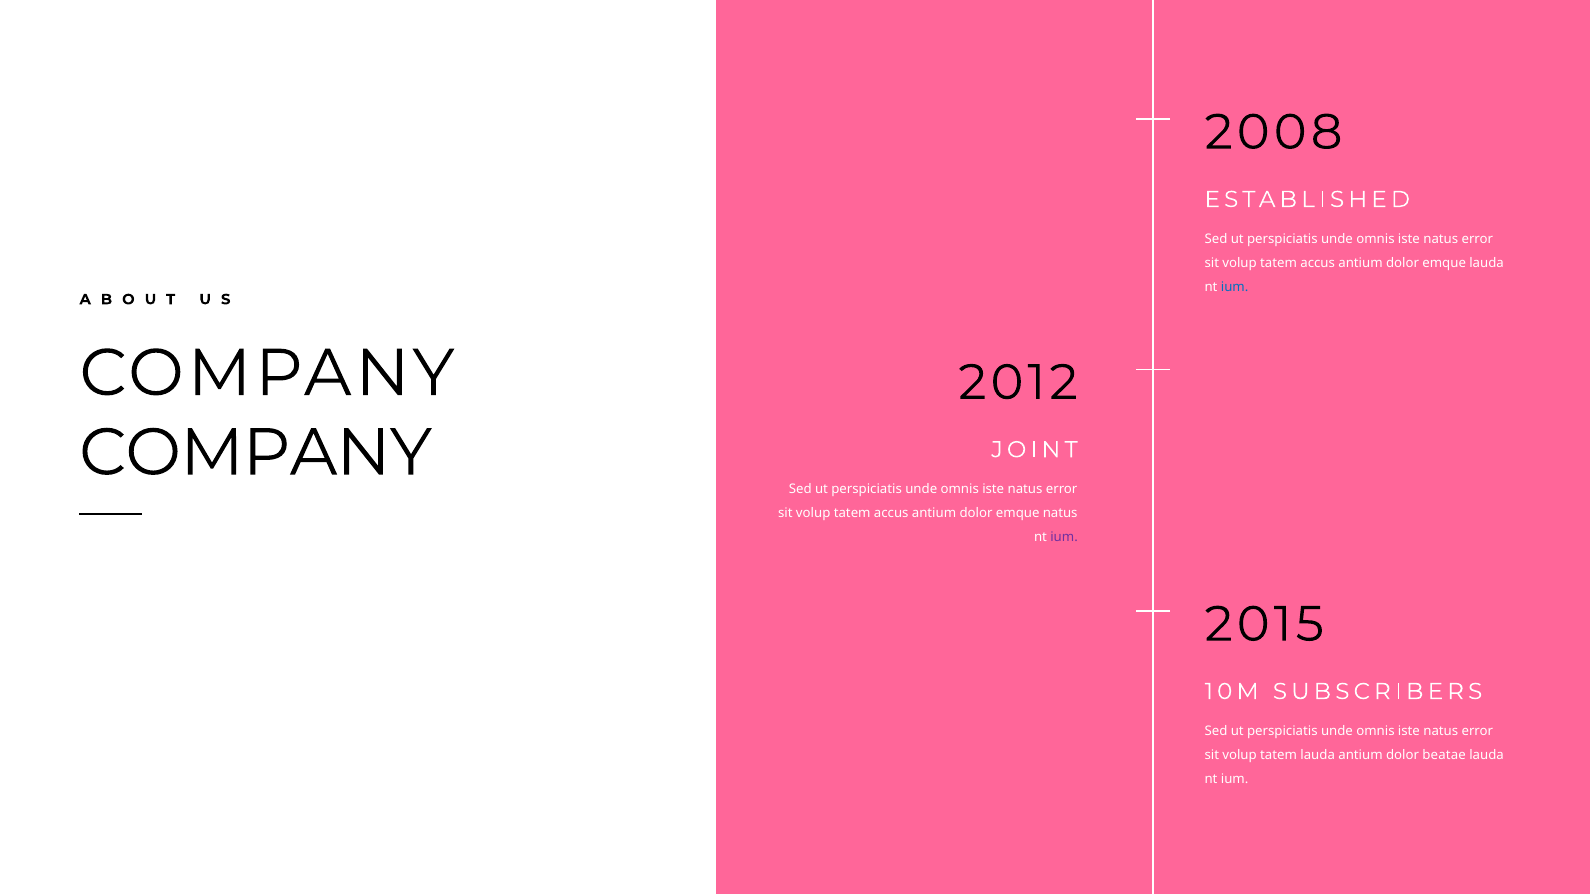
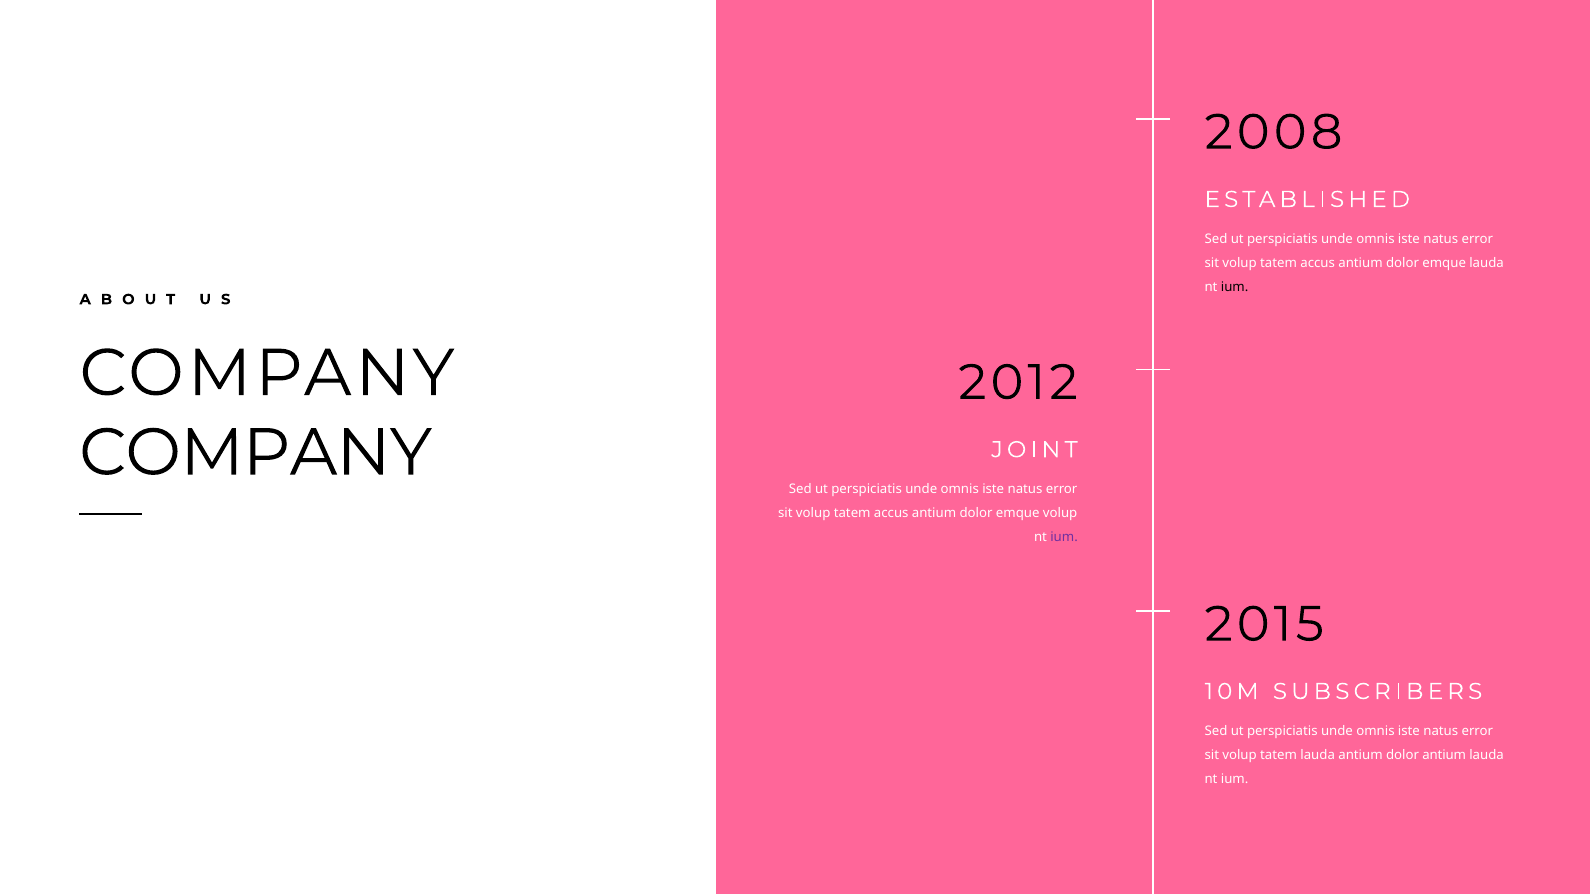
ium colour: blue -> black (1235, 287)
emque natus: natus -> volup (1060, 513)
dolor beatae: beatae -> antium (1444, 755)
